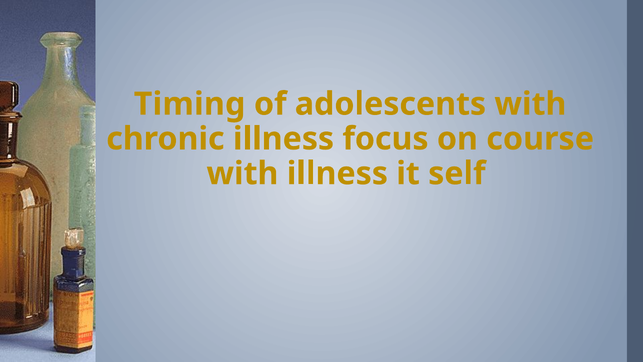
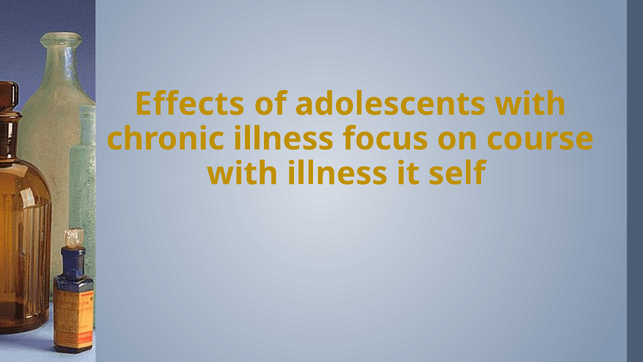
Timing: Timing -> Effects (190, 104)
